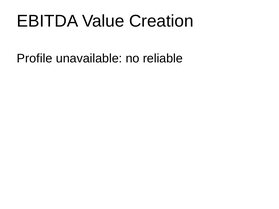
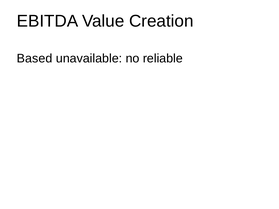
Profile: Profile -> Based (35, 59)
